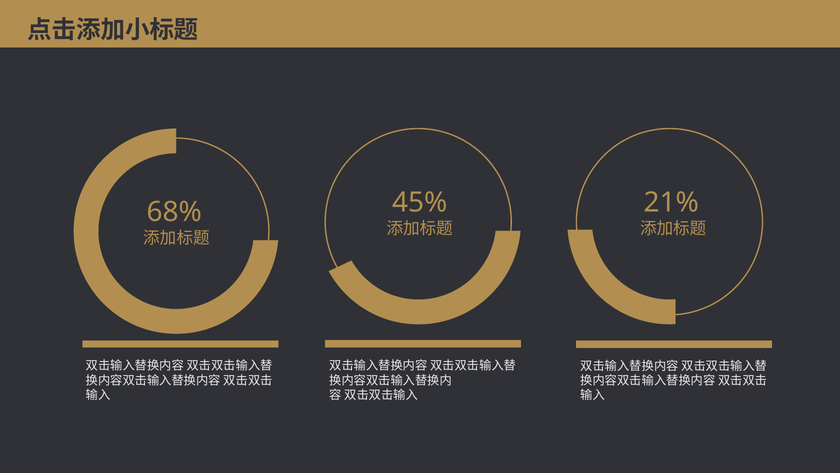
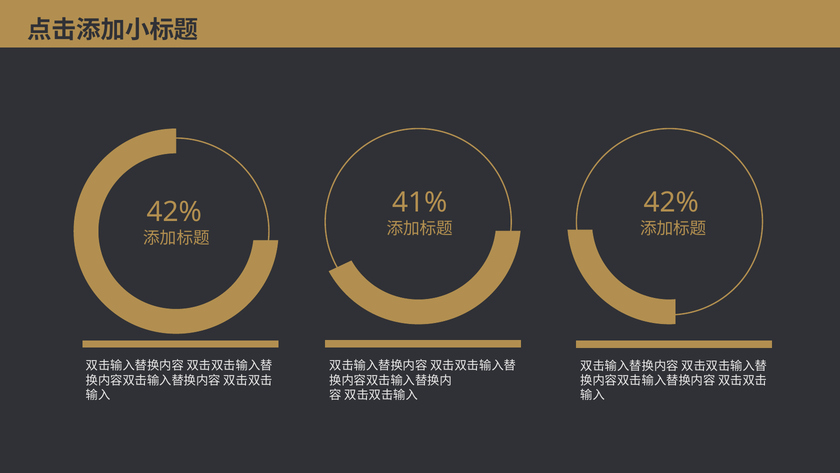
45%: 45% -> 41% (420, 202)
21%: 21% -> 42% (671, 202)
68%: 68% -> 42% (174, 212)
